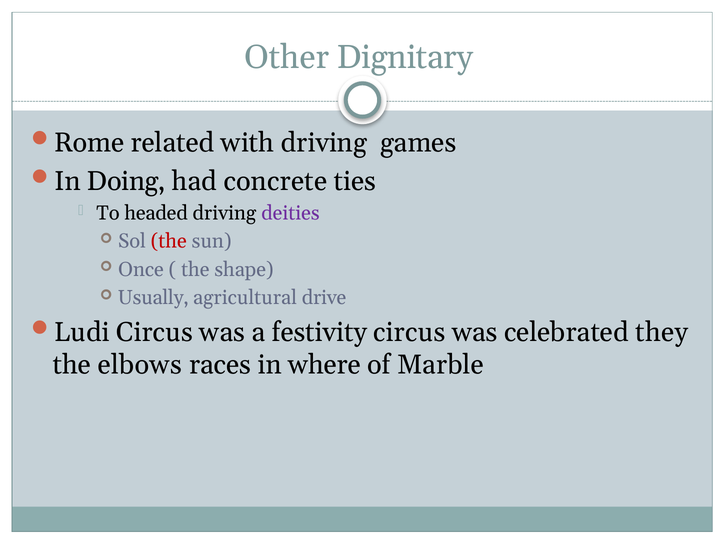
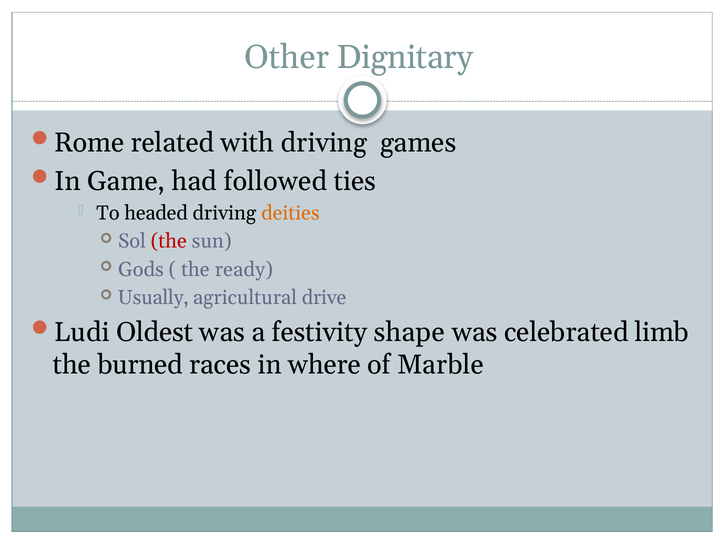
Doing: Doing -> Game (126, 181)
concrete: concrete -> followed (275, 181)
deities colour: purple -> orange (290, 213)
Once: Once -> Gods (141, 269)
shape: shape -> ready (244, 269)
Ludi Circus: Circus -> Oldest (155, 332)
festivity circus: circus -> shape (409, 332)
they: they -> limb (662, 332)
elbows: elbows -> burned (140, 365)
